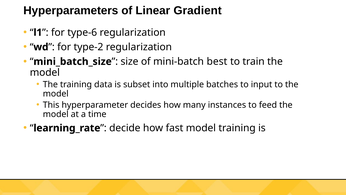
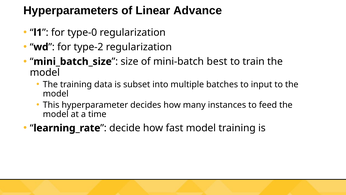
Gradient: Gradient -> Advance (198, 11)
type-6: type-6 -> type-0 (82, 32)
